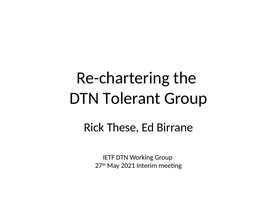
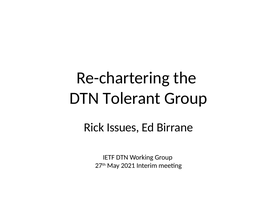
These: These -> Issues (123, 127)
